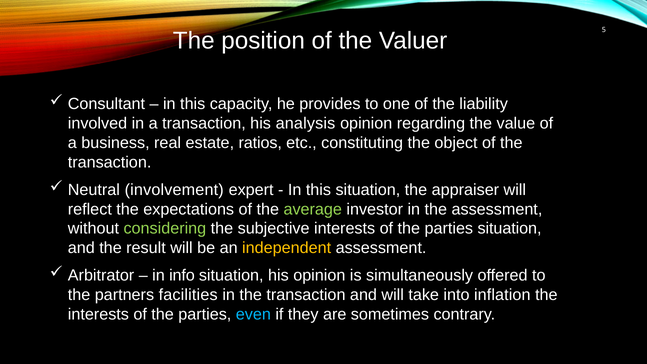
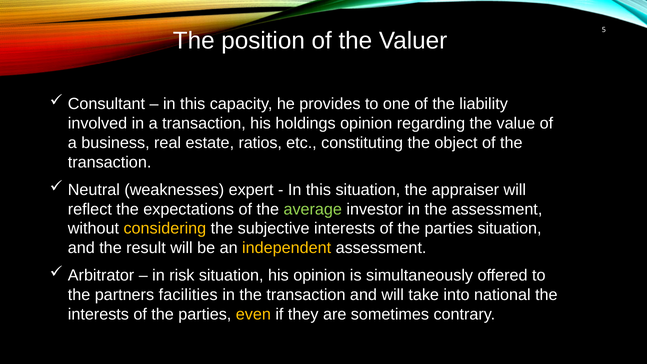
analysis: analysis -> holdings (306, 123)
involvement: involvement -> weaknesses (174, 190)
considering colour: light green -> yellow (165, 229)
info: info -> risk (182, 276)
inflation: inflation -> national (502, 295)
even colour: light blue -> yellow (253, 314)
